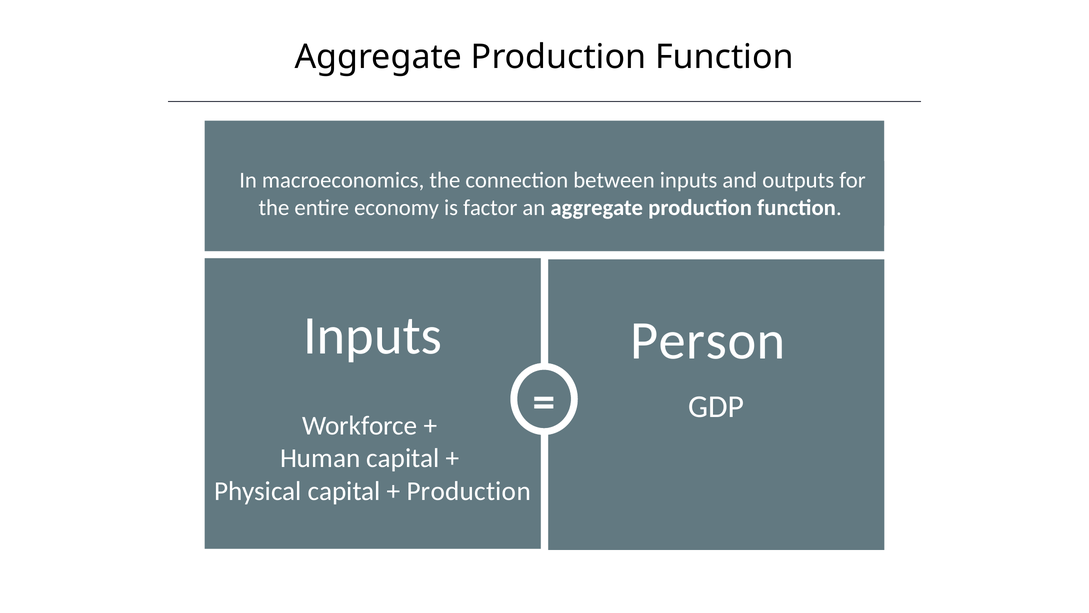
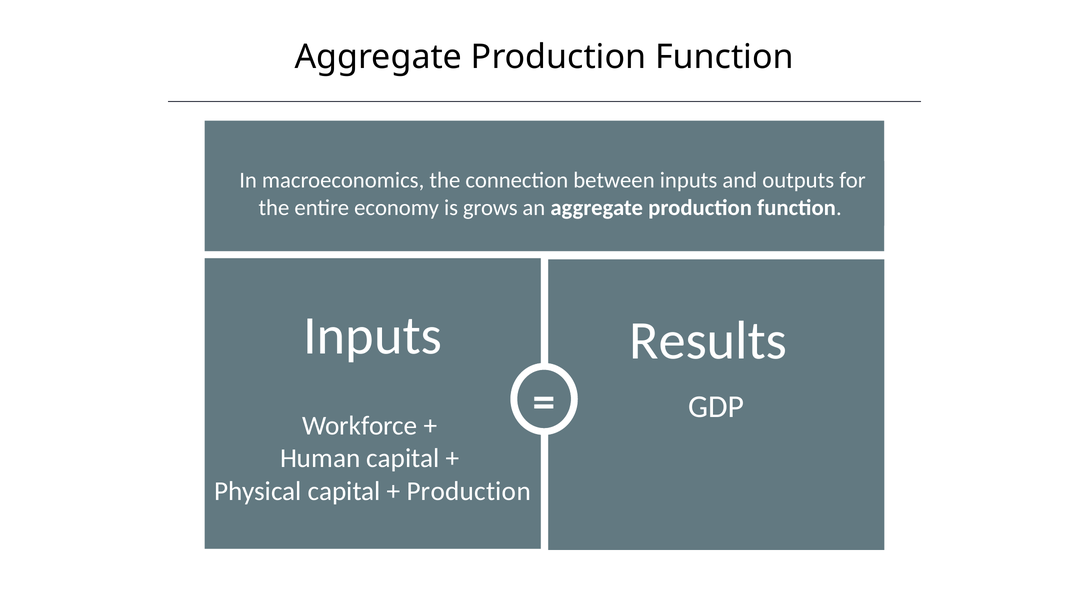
factor: factor -> grows (490, 207)
Person: Person -> Results (708, 341)
